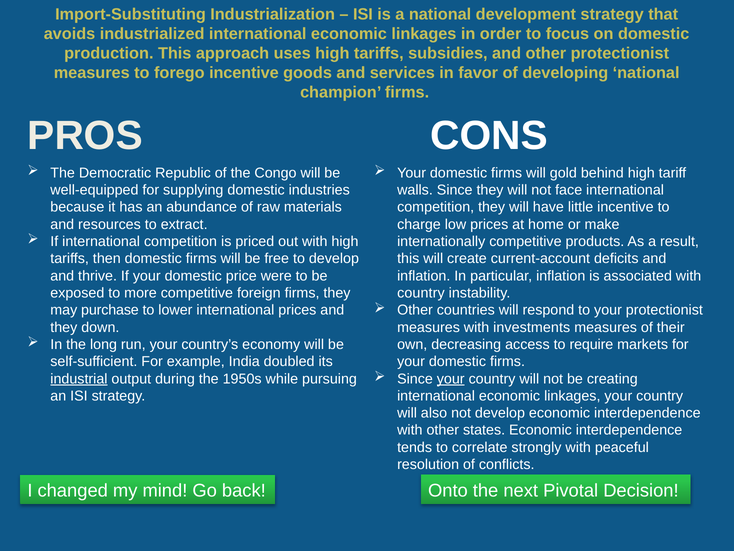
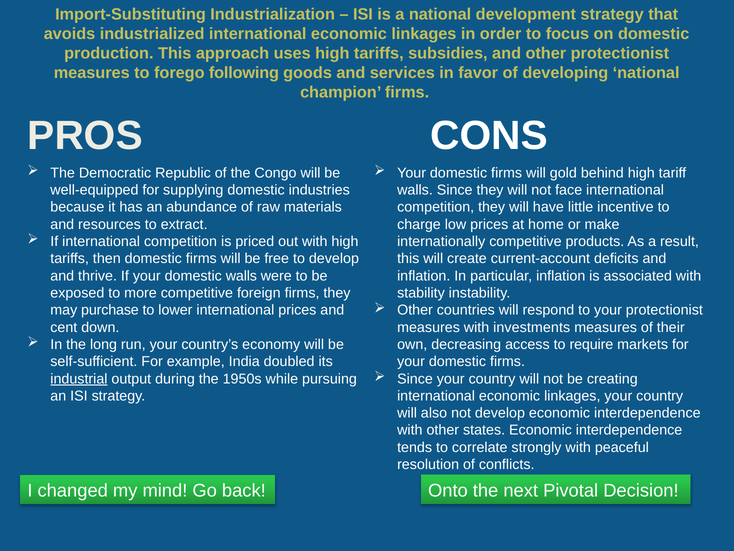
forego incentive: incentive -> following (244, 73)
domestic price: price -> walls (241, 276)
country: country -> stability (421, 293)
they: they -> cent (64, 327)
your underline: present -> none (451, 378)
